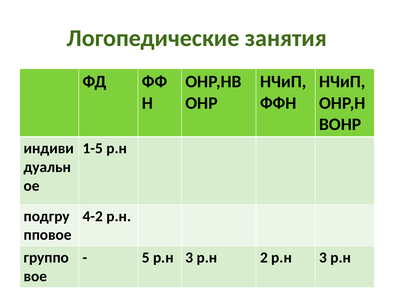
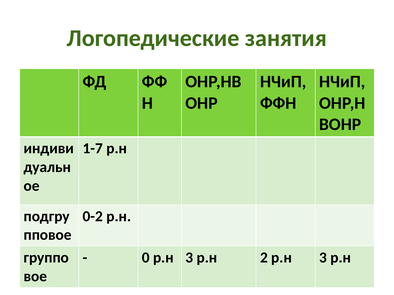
1-5: 1-5 -> 1-7 (93, 149)
4-2: 4-2 -> 0-2 (93, 217)
5: 5 -> 0 (146, 258)
